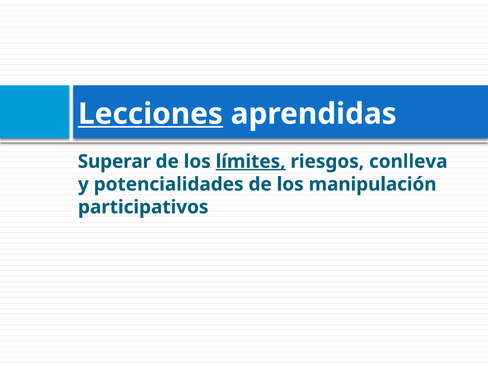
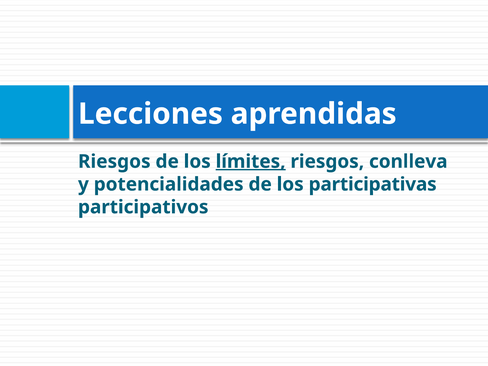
Lecciones underline: present -> none (150, 114)
Superar: Superar -> Riesgos (114, 162)
manipulación: manipulación -> participativas (373, 184)
